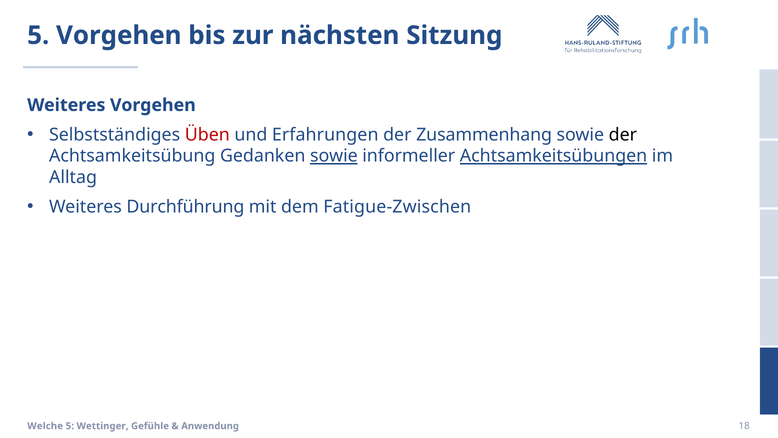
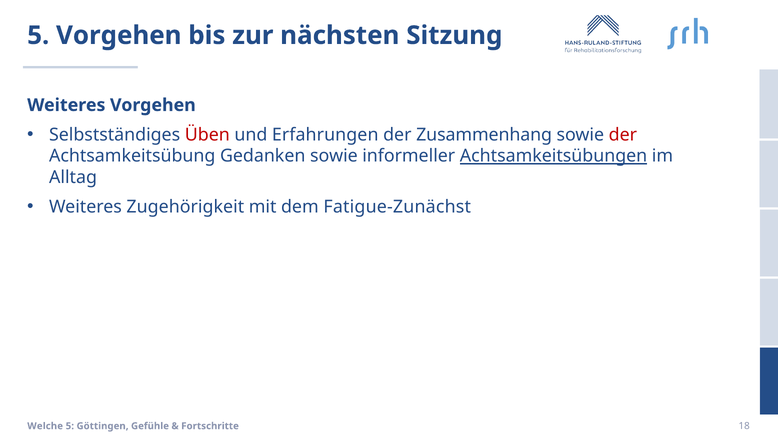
der colour: black -> red (623, 135)
sowie underline: present -> none (334, 156)
Durchführung: Durchführung -> Zugehörigkeit (185, 207)
Fatigue-Zwischen: Fatigue-Zwischen -> Fatigue-Zunächst (397, 207)
Wettinger: Wettinger -> Göttingen (103, 426)
Anwendung: Anwendung -> Fortschritte (210, 426)
